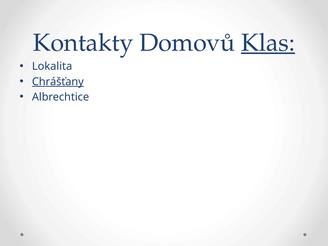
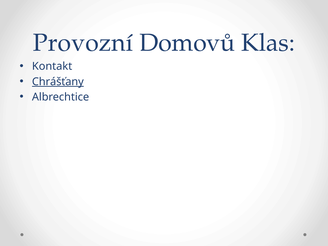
Kontakty: Kontakty -> Provozní (83, 43)
Klas underline: present -> none (268, 43)
Lokalita: Lokalita -> Kontakt (52, 66)
